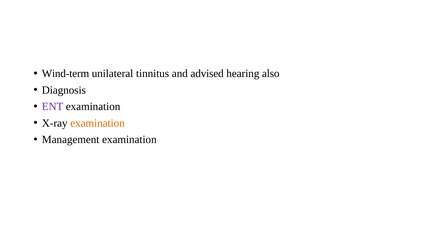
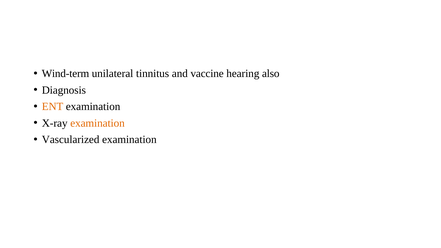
advised: advised -> vaccine (207, 74)
ENT colour: purple -> orange (53, 107)
Management: Management -> Vascularized (71, 140)
